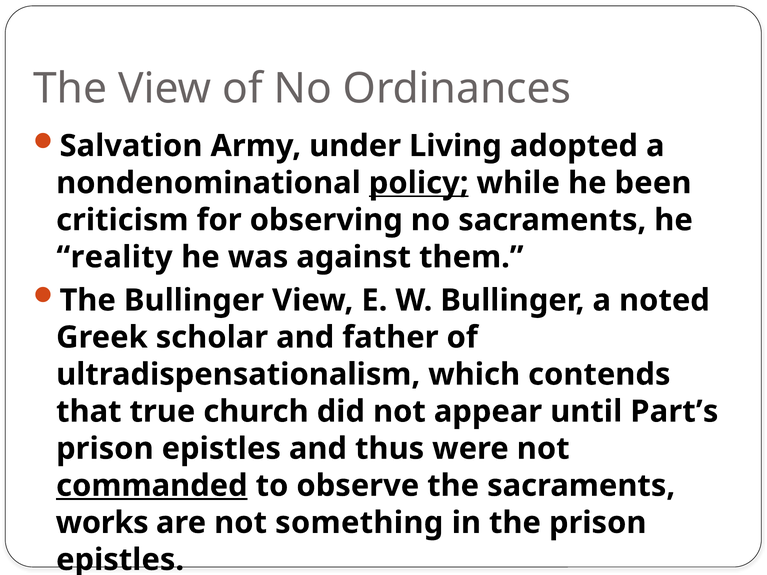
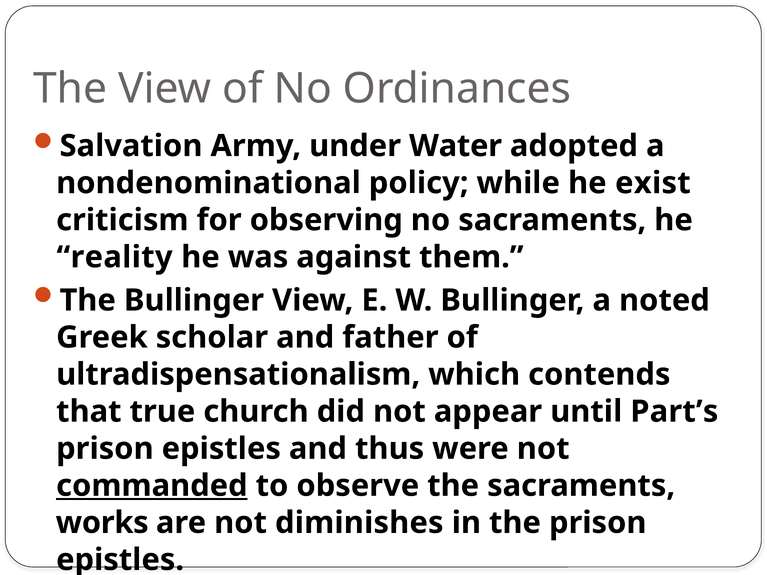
Living: Living -> Water (456, 146)
policy underline: present -> none (419, 183)
been: been -> exist (653, 183)
something: something -> diminishes (359, 523)
